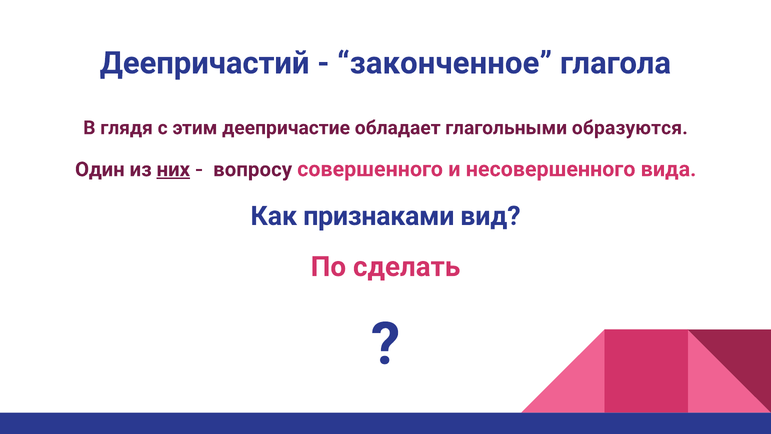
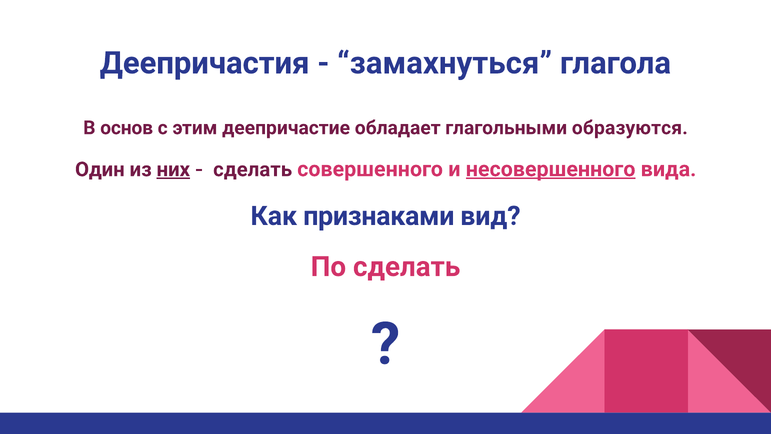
Деепричастий: Деепричастий -> Деепричастия (205, 63)
законченное: законченное -> замахнуться (445, 63)
глядя: глядя -> основ (127, 128)
вопросу: вопросу -> сделать (253, 169)
несовершенного underline: none -> present (551, 169)
